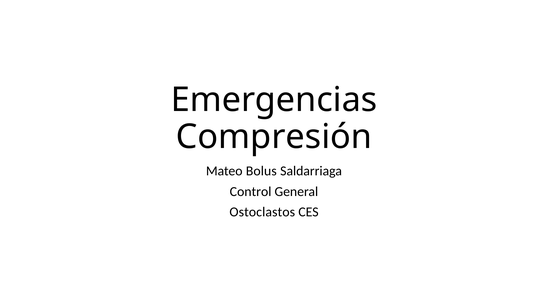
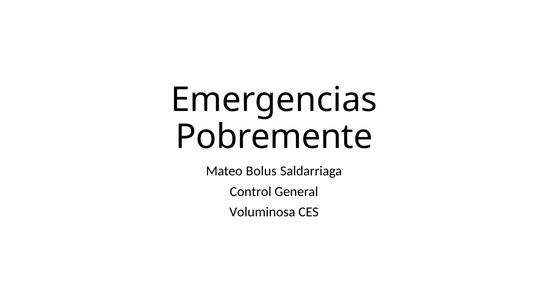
Compresión: Compresión -> Pobremente (274, 137)
Ostoclastos: Ostoclastos -> Voluminosa (262, 212)
